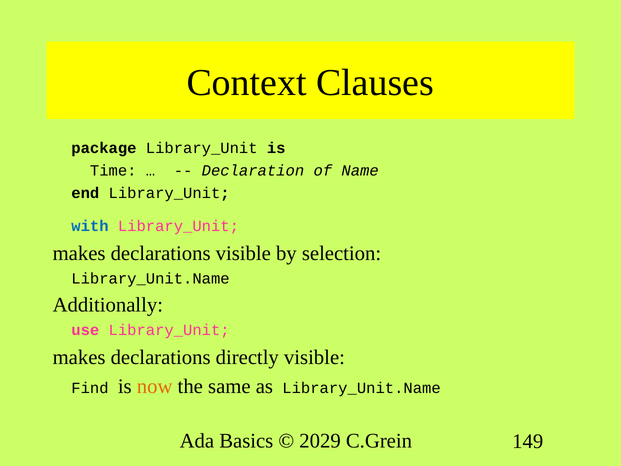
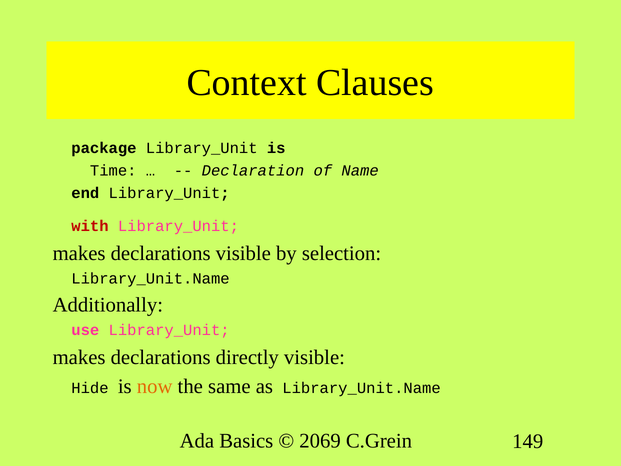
with colour: blue -> red (90, 226)
Find: Find -> Hide (90, 388)
2029: 2029 -> 2069 (320, 441)
